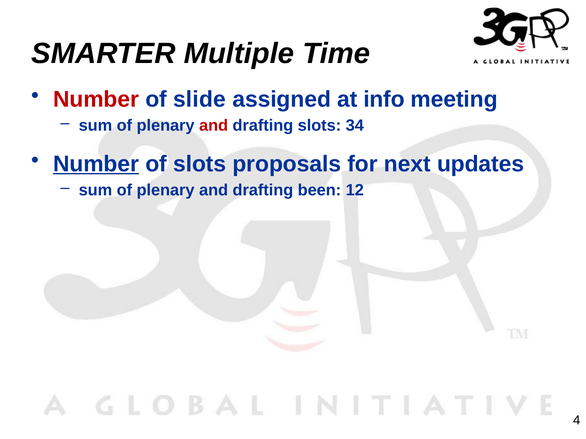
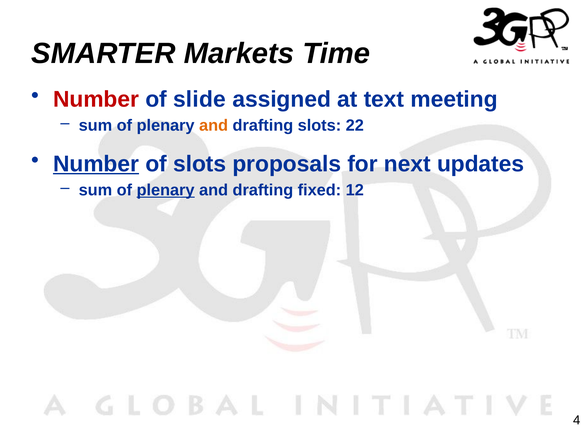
Multiple: Multiple -> Markets (239, 54)
info: info -> text (384, 99)
and colour: red -> orange (214, 126)
34: 34 -> 22 (355, 126)
plenary underline: none -> present (166, 190)
been: been -> fixed (319, 190)
